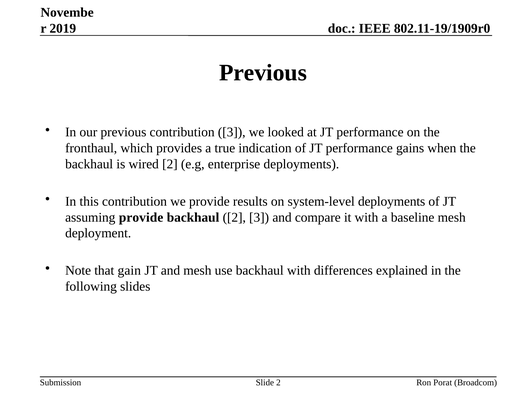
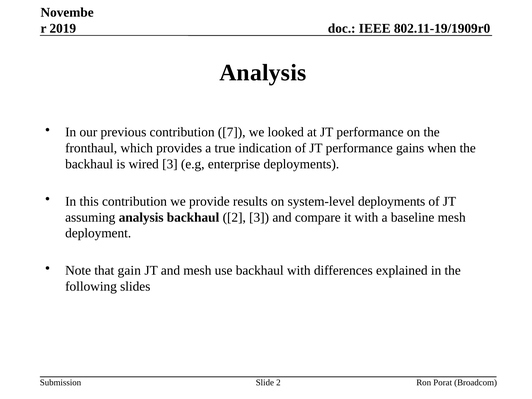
Previous: Previous -> Analysis (263, 73)
contribution 3: 3 -> 7 (232, 132)
wired 2: 2 -> 3 (170, 164)
assuming provide: provide -> analysis (141, 217)
